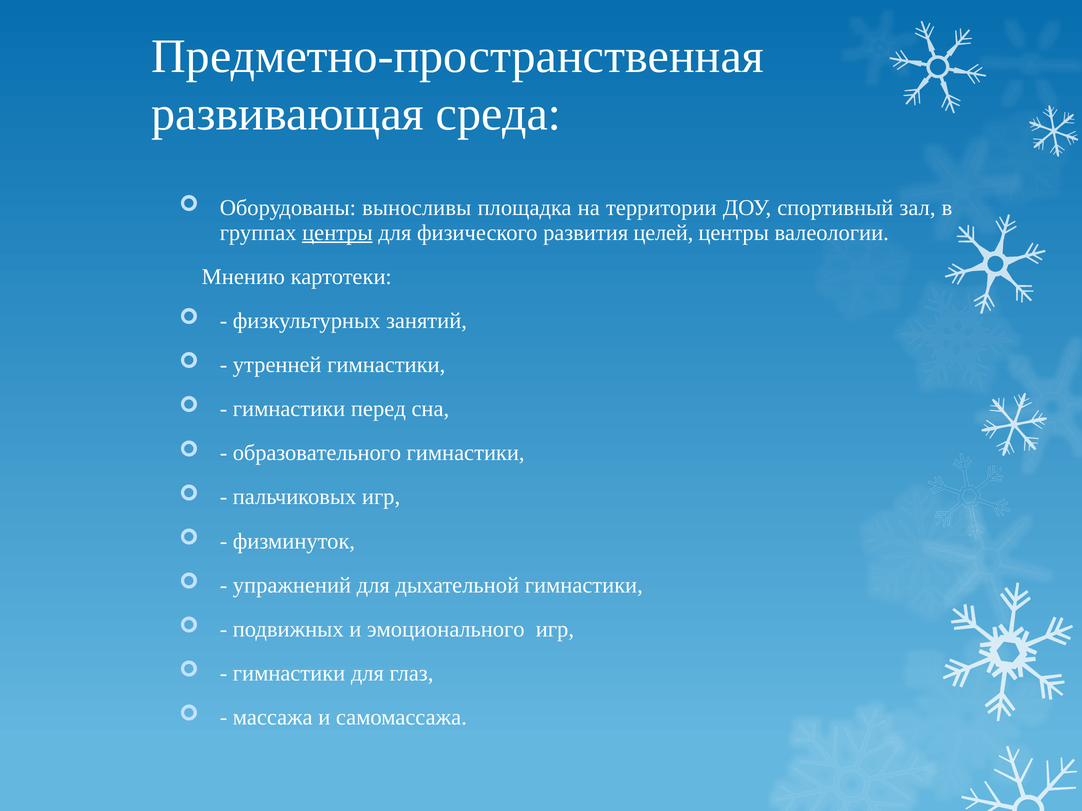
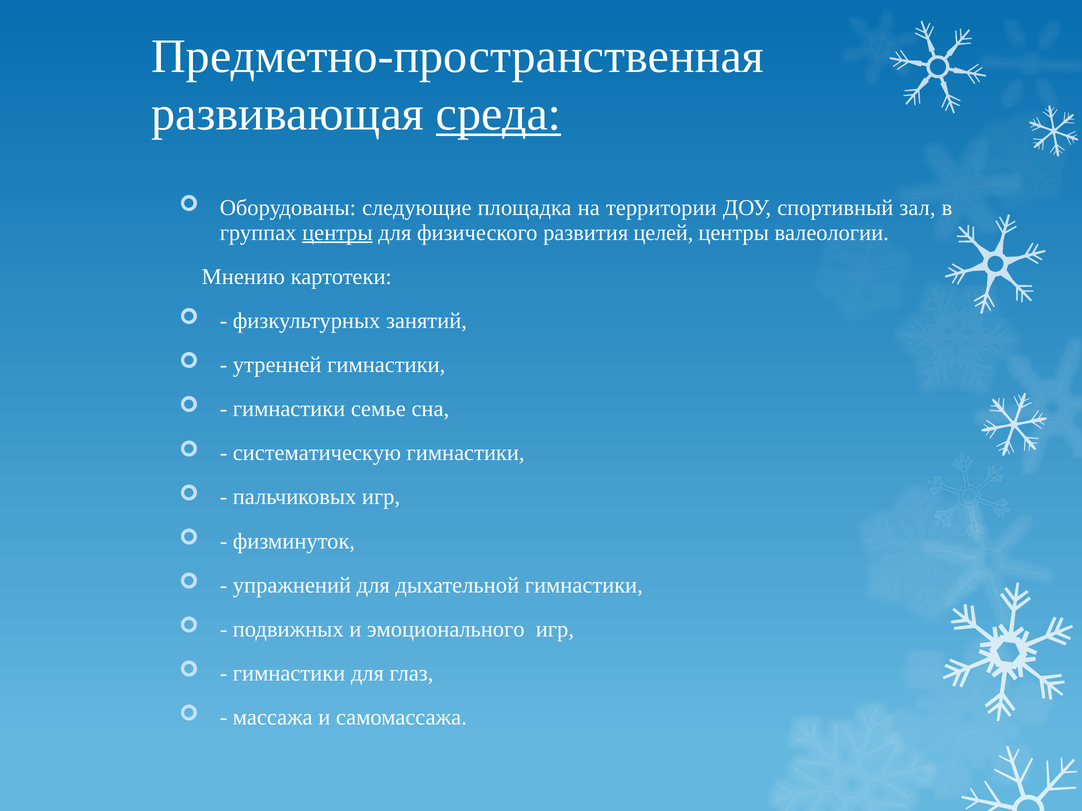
среда underline: none -> present (499, 114)
выносливы: выносливы -> следующие (417, 208)
перед: перед -> семье (378, 409)
образовательного: образовательного -> систематическую (317, 453)
